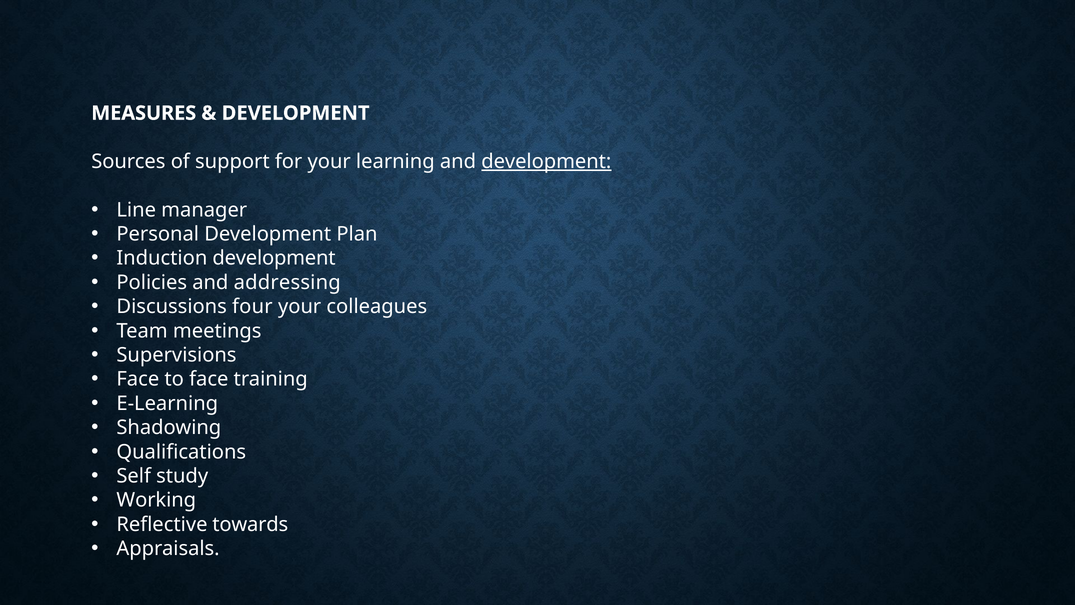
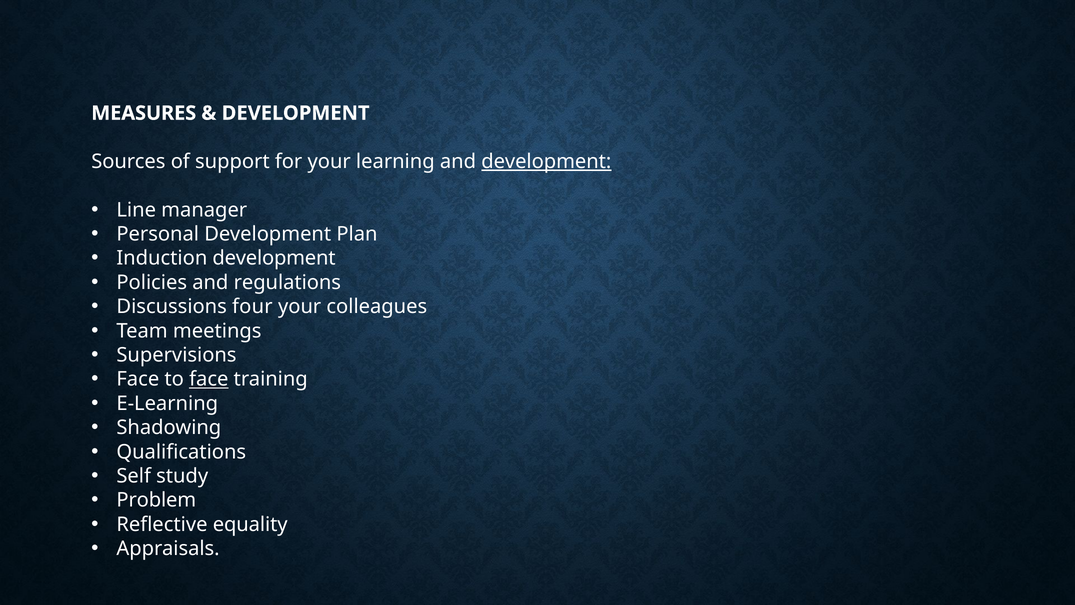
addressing: addressing -> regulations (287, 282)
face underline: none -> present (209, 379)
Working: Working -> Problem (156, 500)
towards: towards -> equality (250, 524)
